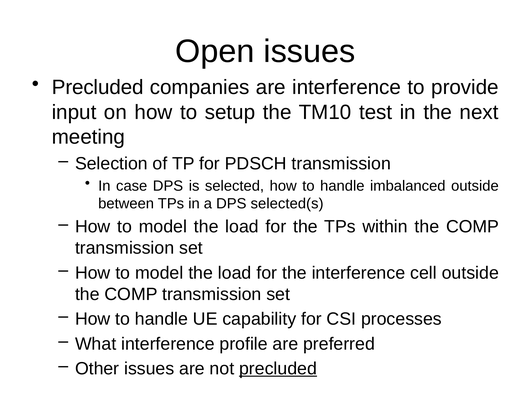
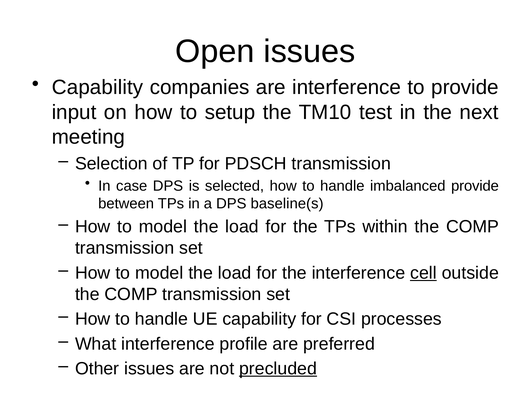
Precluded: Precluded -> Capability (98, 87)
imbalanced outside: outside -> provide (475, 185)
selected(s: selected(s -> baseline(s (287, 203)
cell underline: none -> present (423, 272)
